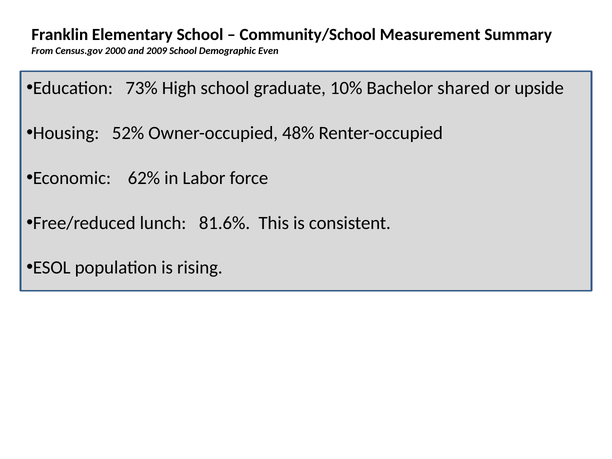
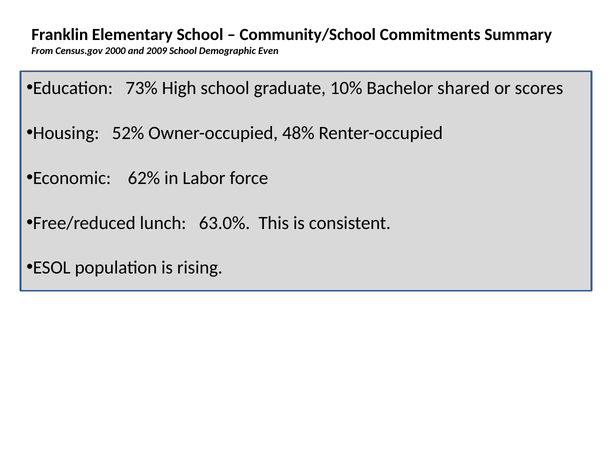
Measurement: Measurement -> Commitments (430, 35)
upside: upside -> scores (539, 88)
81.6%: 81.6% -> 63.0% (225, 223)
